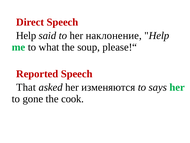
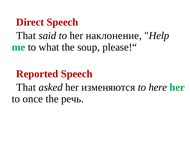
Help: Help -> That (26, 36)
says: says -> here (158, 87)
gone: gone -> once (33, 98)
cook: cook -> речь (72, 98)
